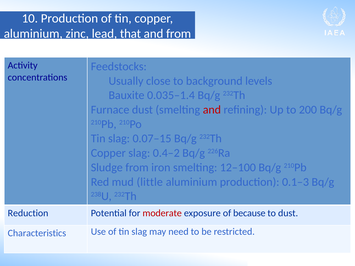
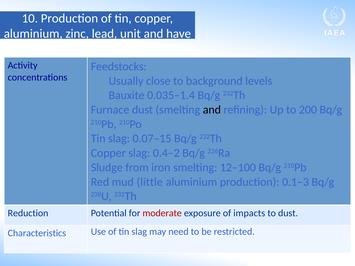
that: that -> unit (130, 34)
and from: from -> have (179, 34)
and colour: red -> black (212, 110)
because: because -> impacts (249, 213)
